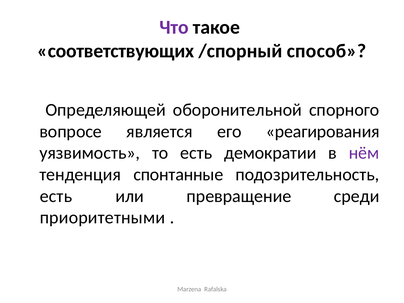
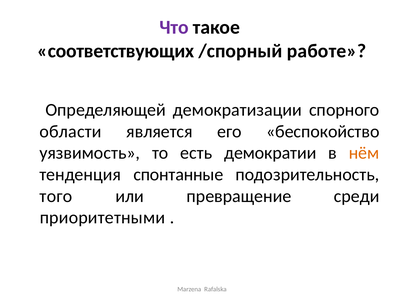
способ: способ -> работе (327, 51)
оборонительной: оборонительной -> демократизации (237, 110)
вопросе: вопросе -> области (71, 131)
реагирования: реагирования -> беспокойство (323, 131)
нём colour: purple -> orange (364, 153)
есть: есть -> того (56, 196)
